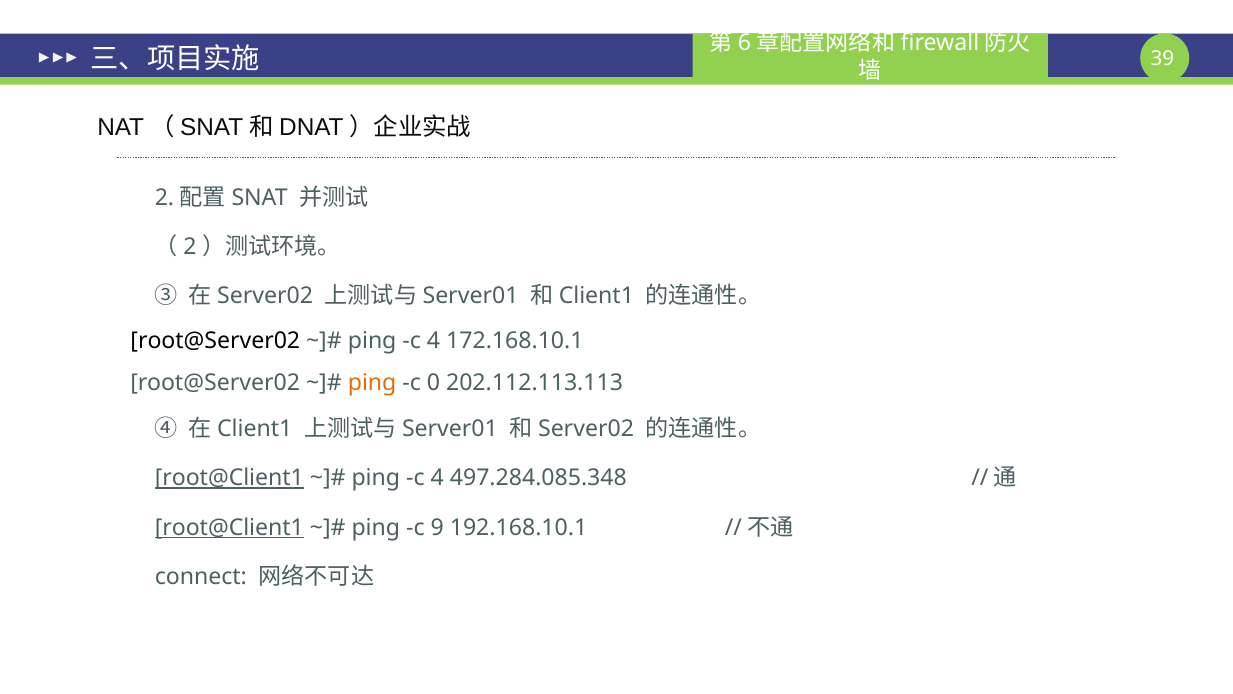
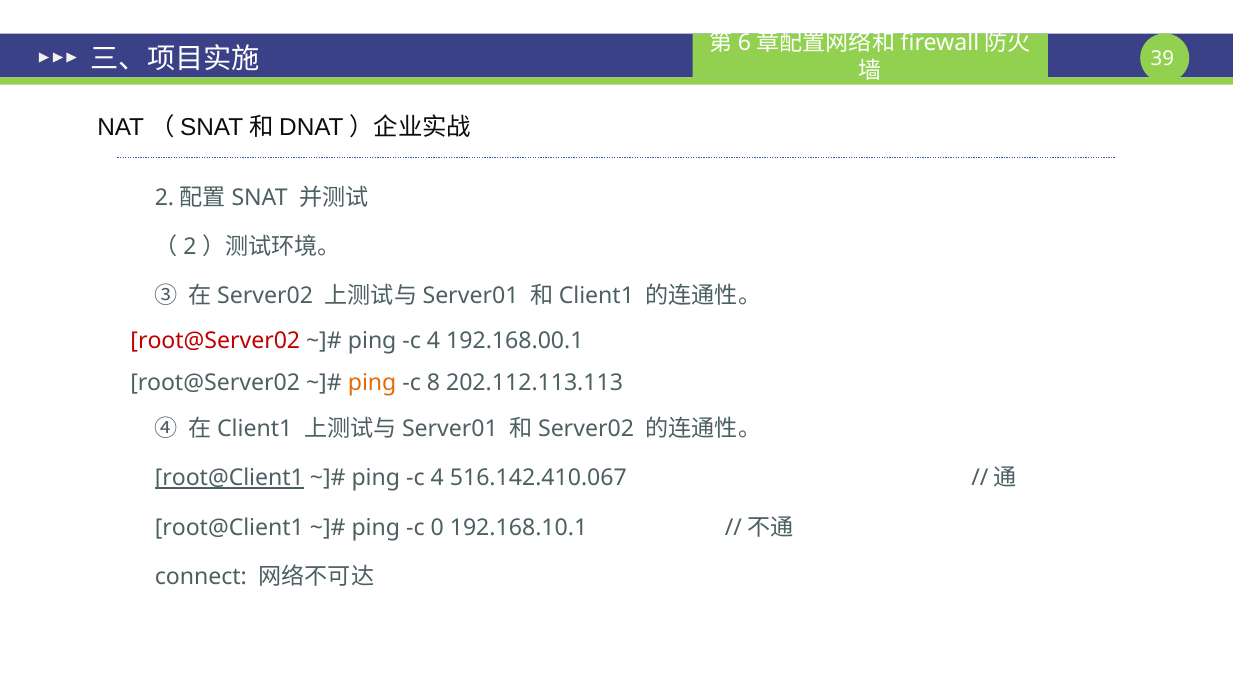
root@Server02 colour: black -> red (215, 341)
172.168.10.1: 172.168.10.1 -> 192.168.00.1 (515, 341)
0: 0 -> 8 (434, 382)
497.284.085.348: 497.284.085.348 -> 516.142.410.067 (538, 478)
root@Client1 underline: present -> none (229, 527)
9: 9 -> 0 (437, 527)
